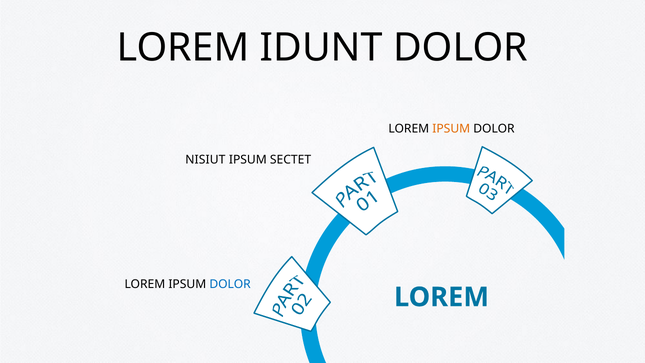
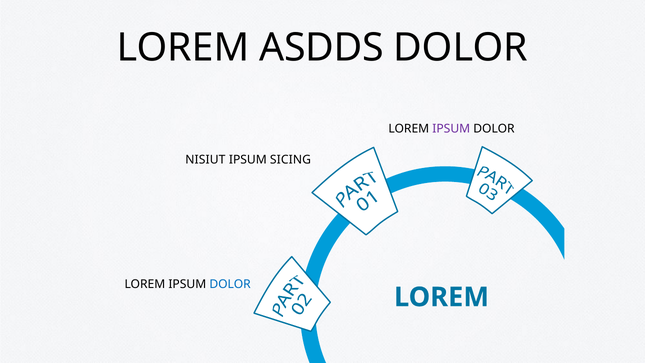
IDUNT: IDUNT -> ASDDS (322, 48)
IPSUM colour: orange -> purple (451, 129)
SECTET: SECTET -> SICING (291, 160)
